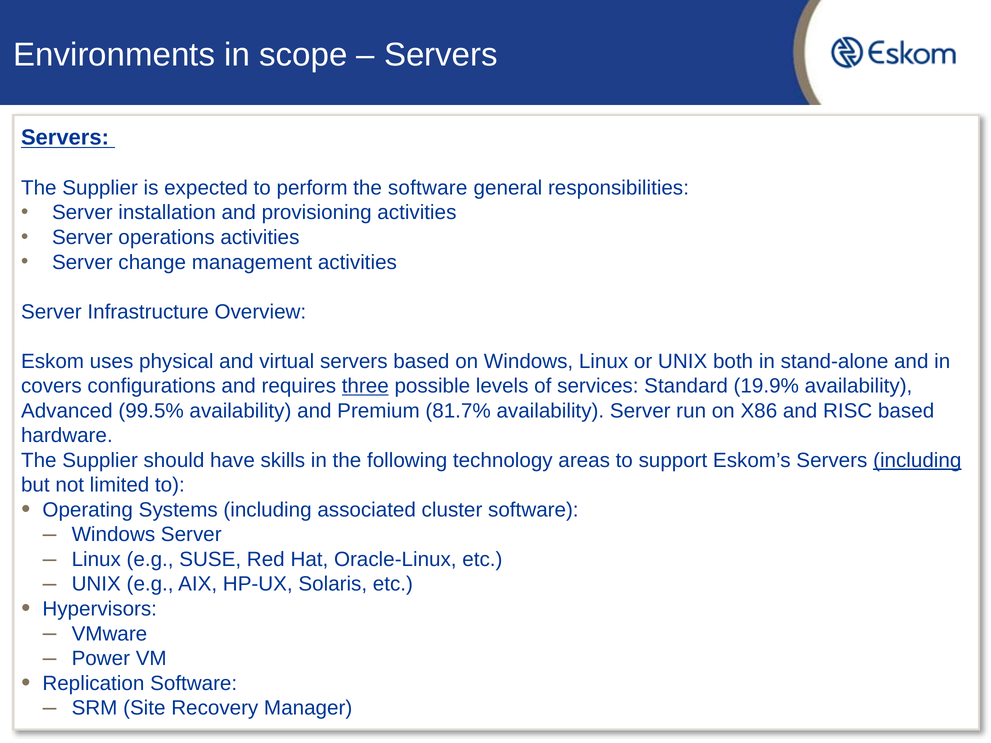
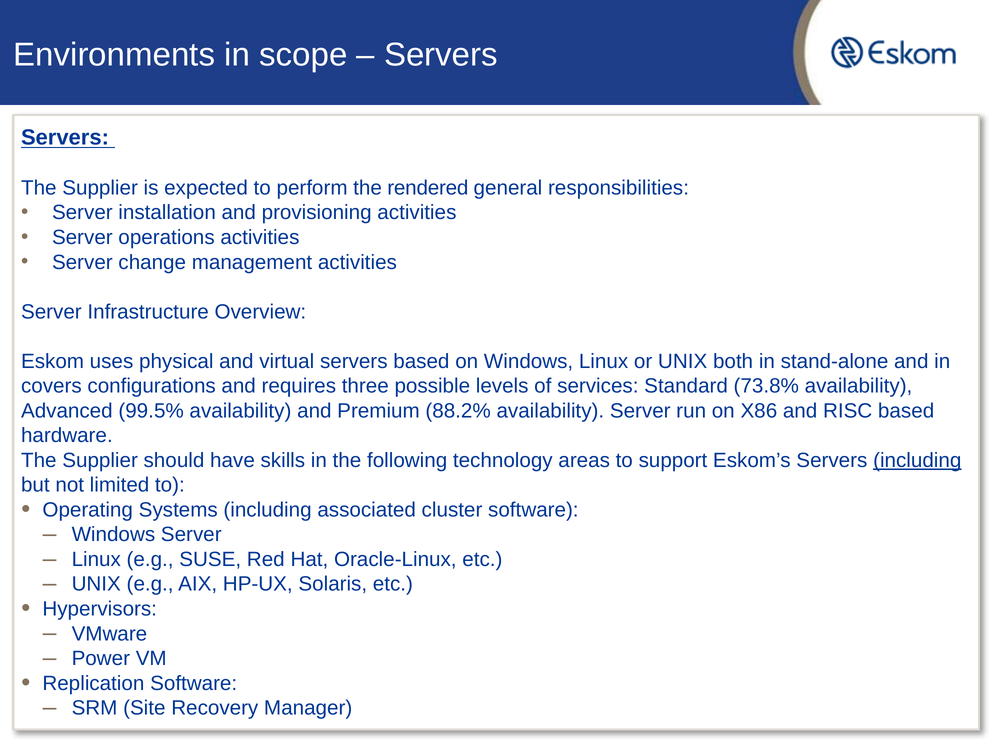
the software: software -> rendered (428, 188)
three underline: present -> none (365, 386)
19.9%: 19.9% -> 73.8% (766, 386)
81.7%: 81.7% -> 88.2% (458, 411)
